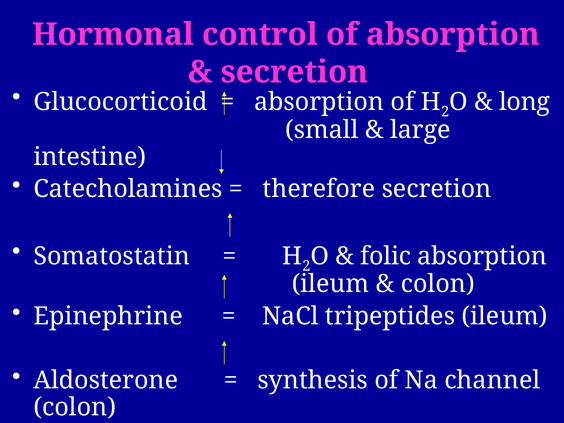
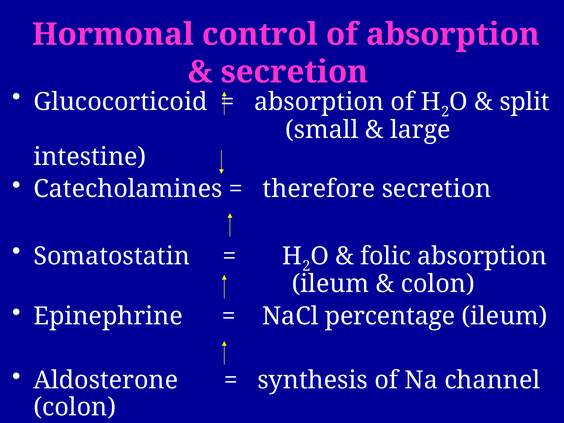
long: long -> split (525, 102)
tripeptides: tripeptides -> percentage (390, 316)
